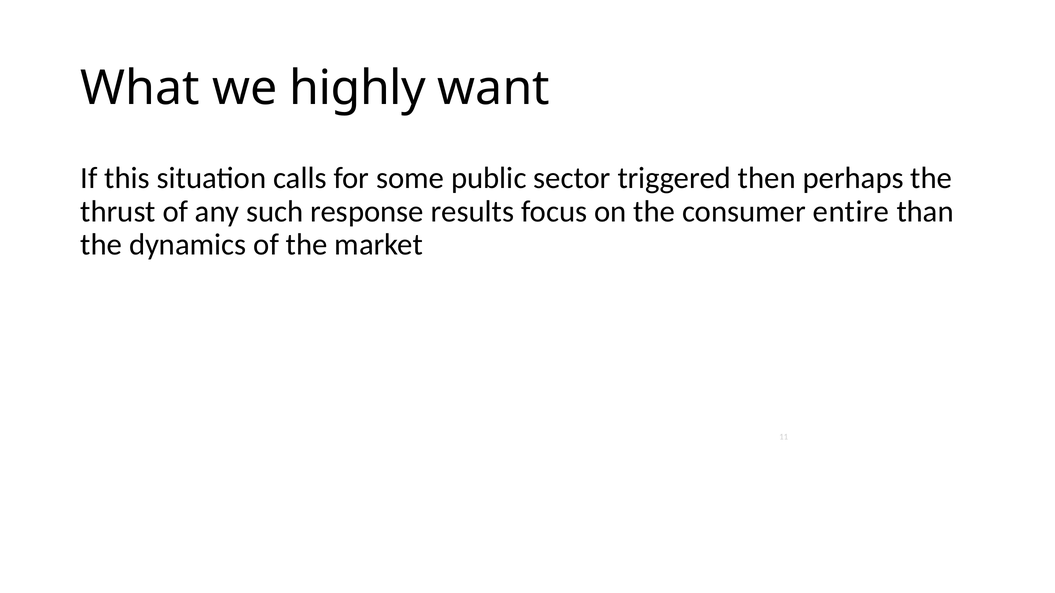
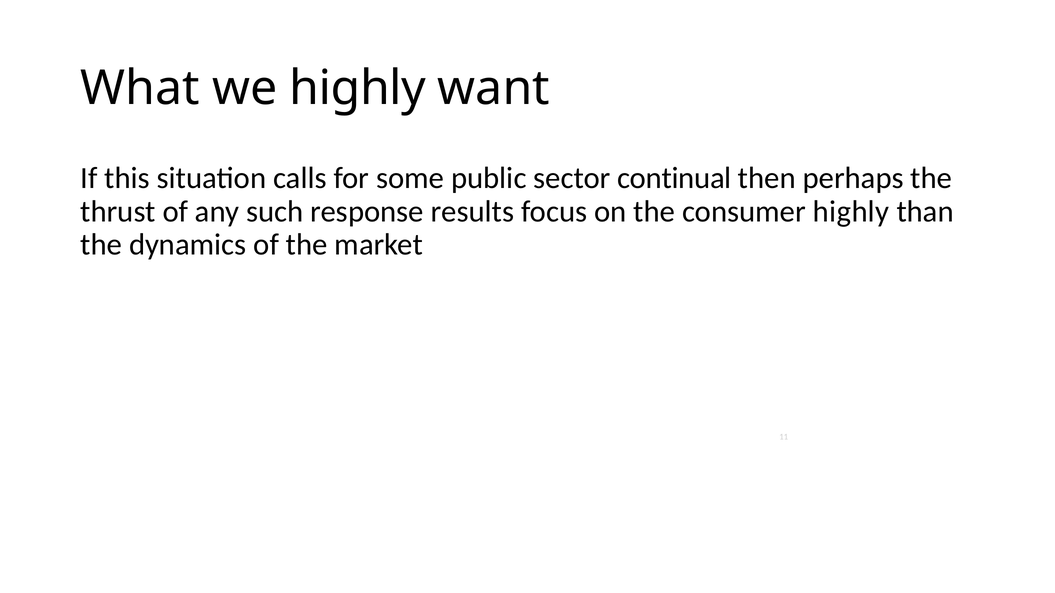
triggered: triggered -> continual (674, 178)
consumer entire: entire -> highly (851, 212)
